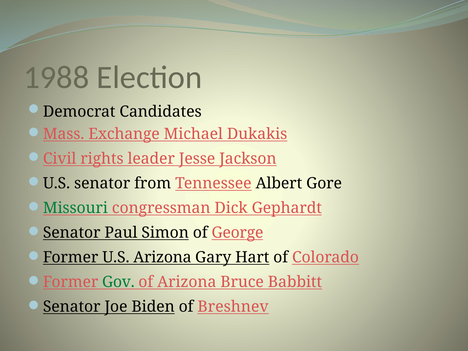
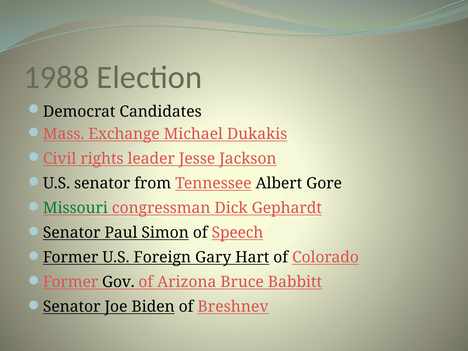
George: George -> Speech (237, 233)
U.S Arizona: Arizona -> Foreign (162, 257)
Gov colour: green -> black (118, 282)
